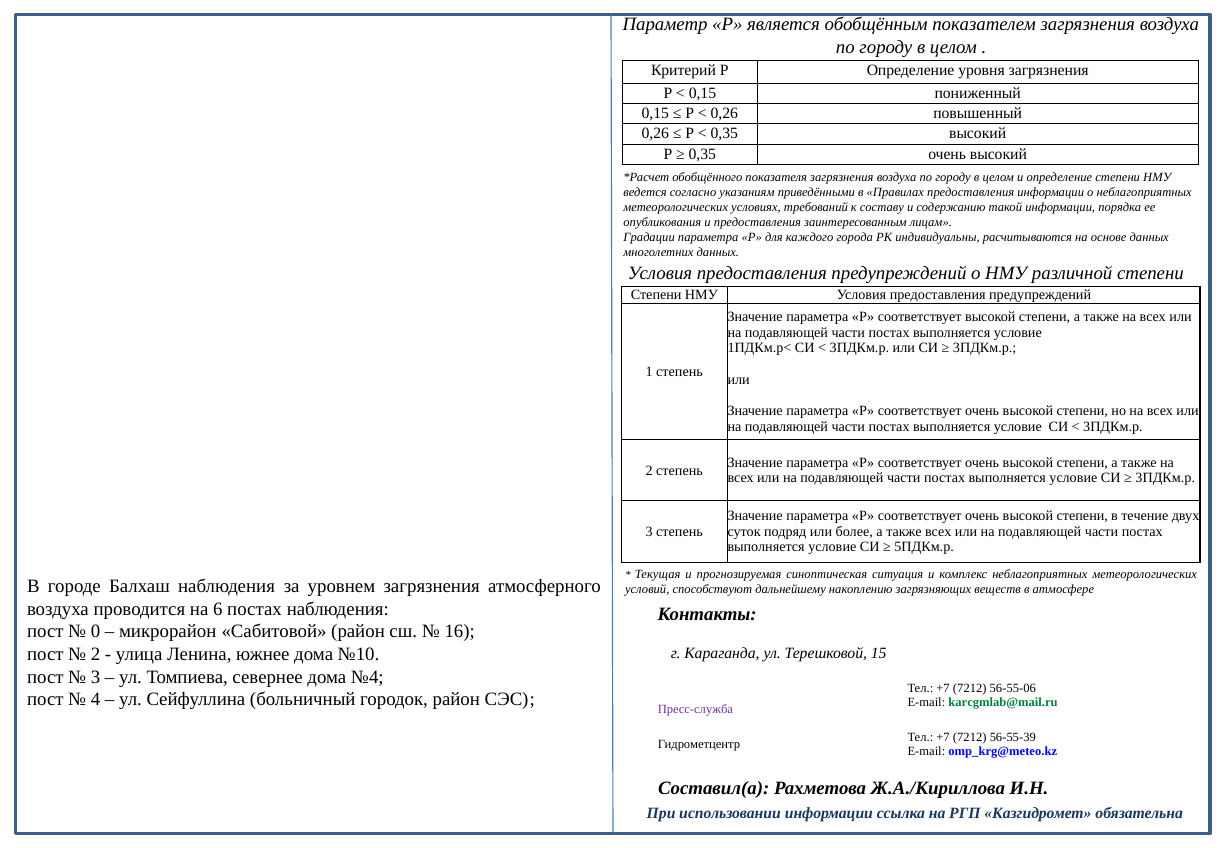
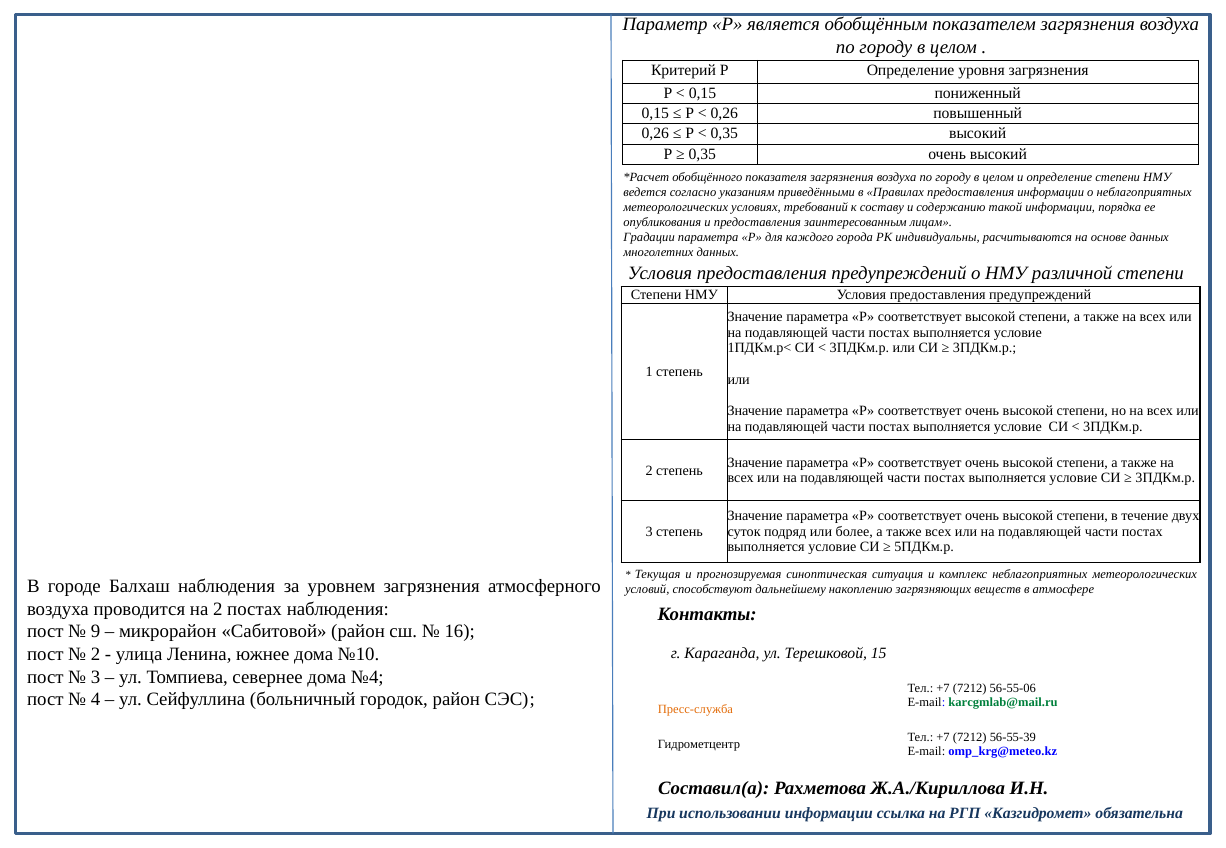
на 6: 6 -> 2 (218, 610)
0: 0 -> 9 (96, 632)
Пресс-служба colour: purple -> orange (695, 710)
